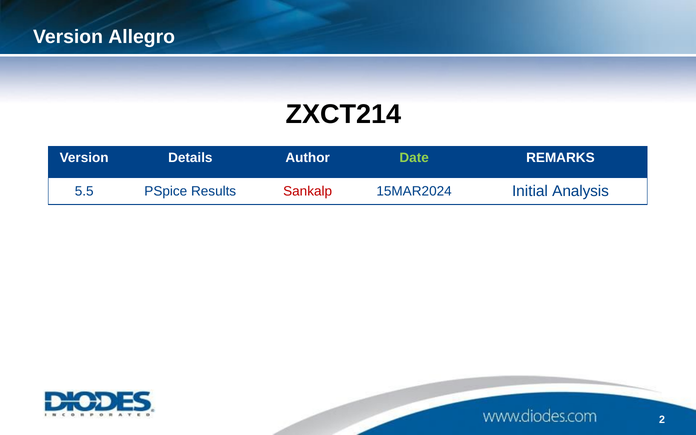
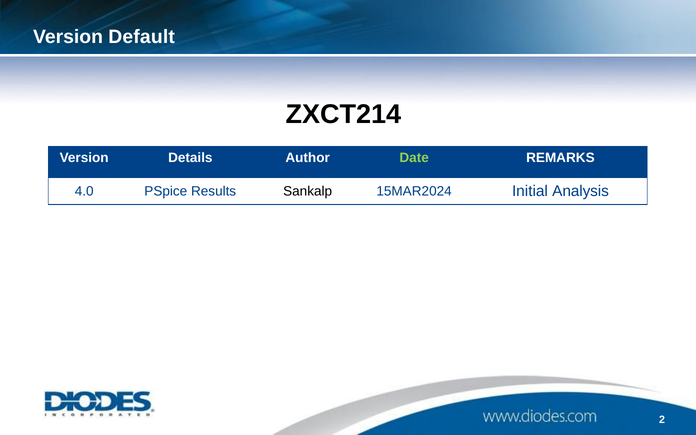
Allegro: Allegro -> Default (142, 37)
5.5: 5.5 -> 4.0 (84, 191)
Sankalp colour: red -> black (308, 191)
